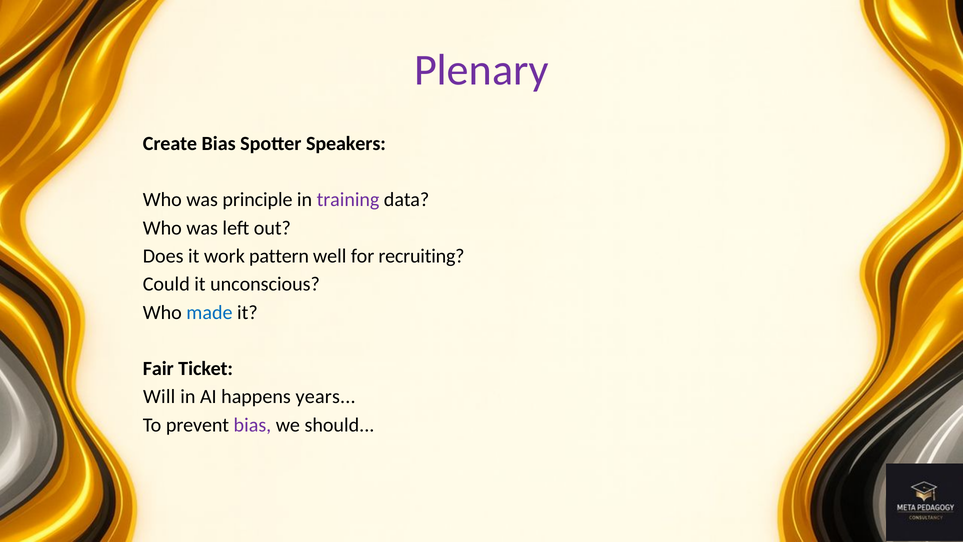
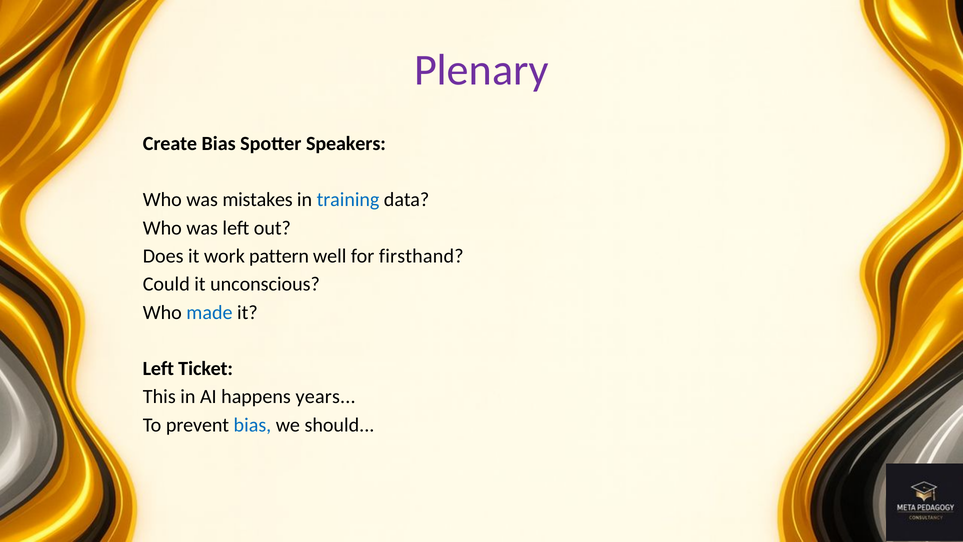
principle: principle -> mistakes (258, 200)
training colour: purple -> blue (348, 200)
recruiting: recruiting -> firsthand (421, 256)
Fair: Fair -> Left (158, 368)
Will: Will -> This (159, 397)
bias colour: purple -> blue (252, 425)
